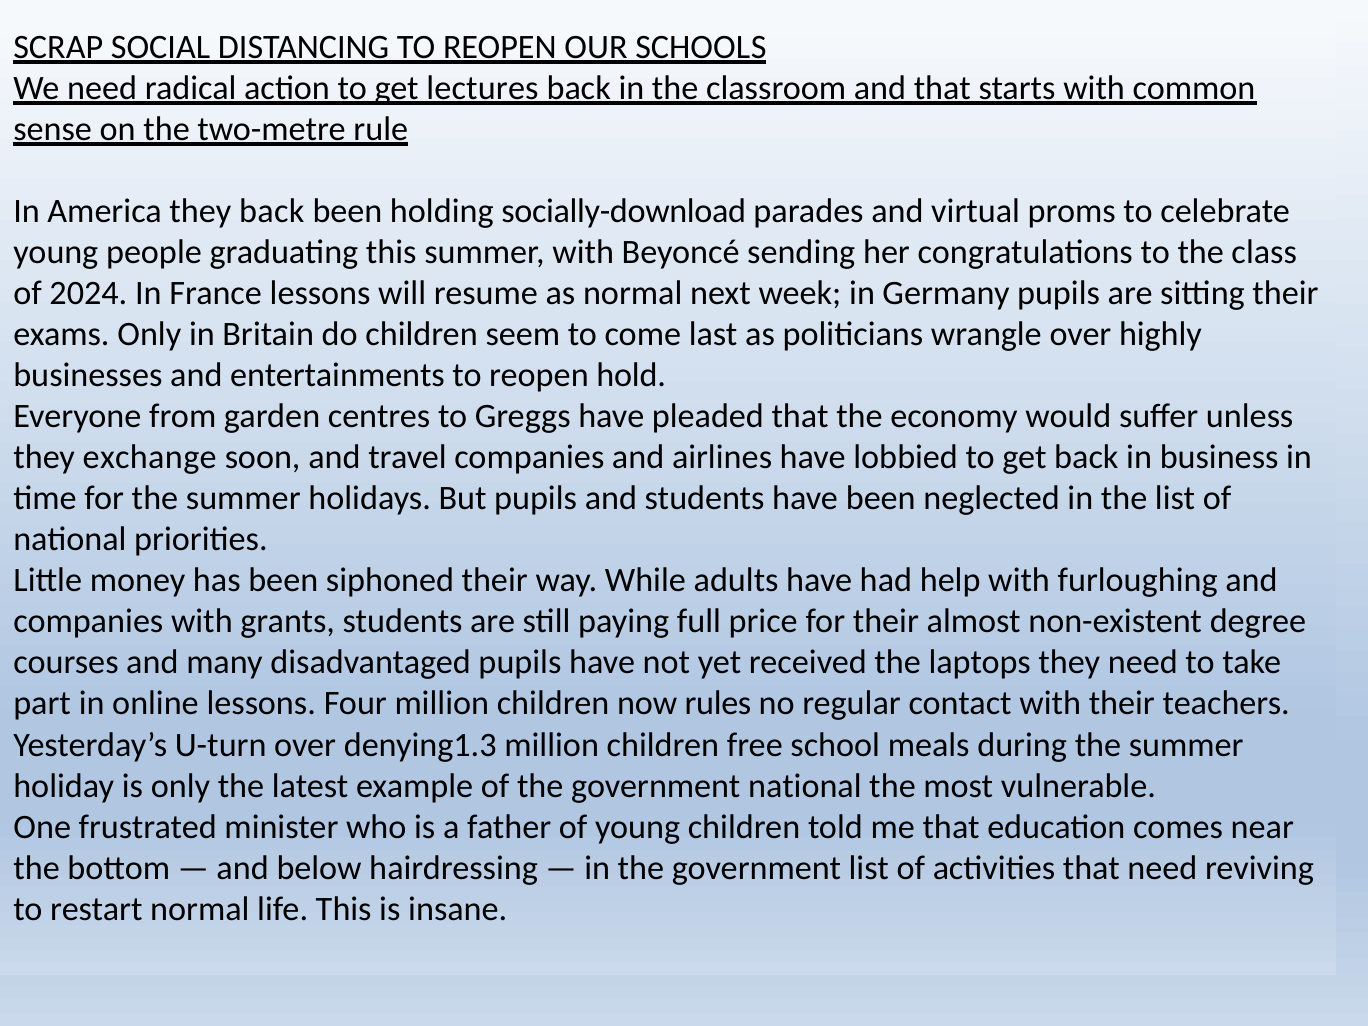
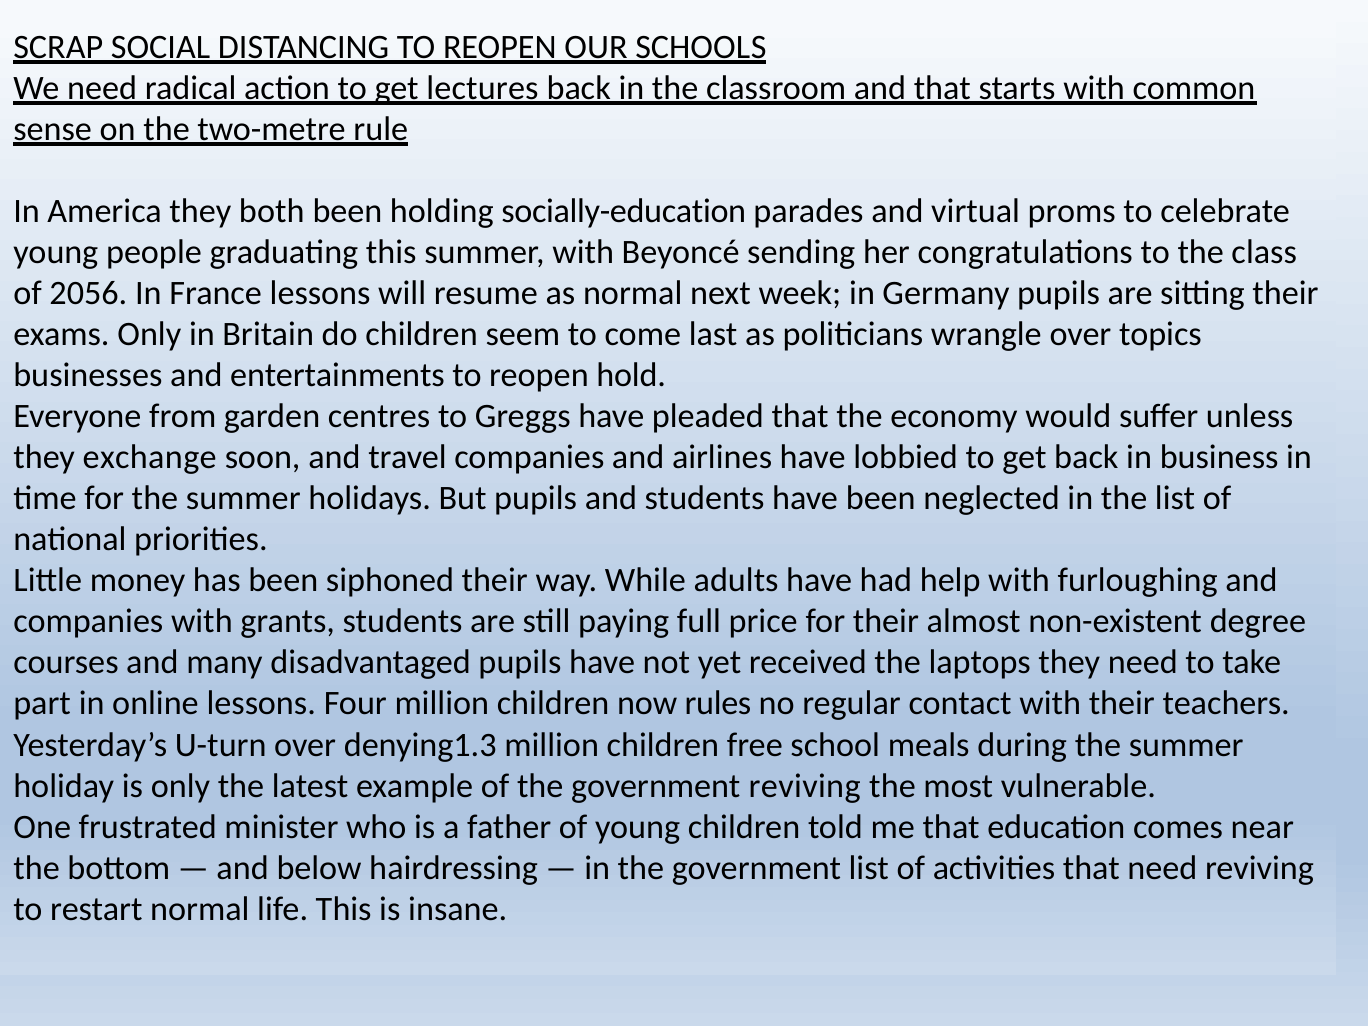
they back: back -> both (272, 211)
socially-download: socially-download -> socially-education (624, 211)
2024: 2024 -> 2056 (88, 293)
highly: highly -> topics (1160, 334)
government national: national -> reviving (805, 786)
